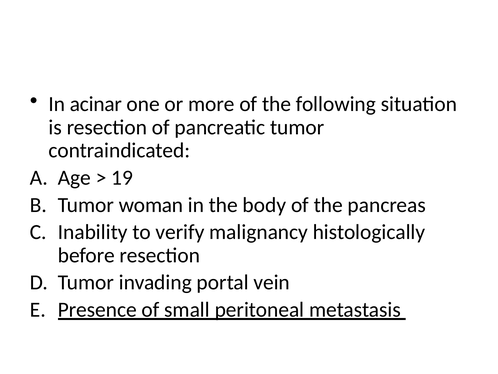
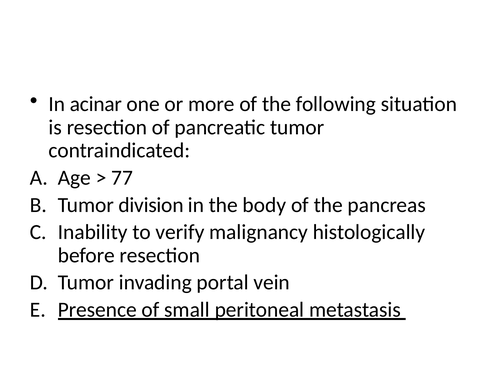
19: 19 -> 77 (122, 178)
woman: woman -> division (151, 205)
